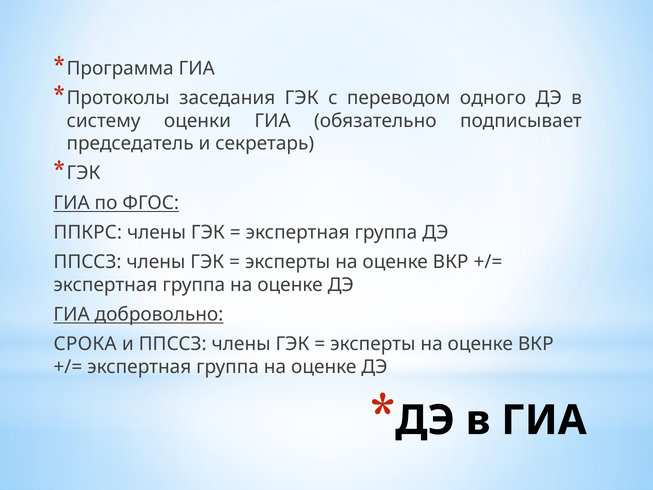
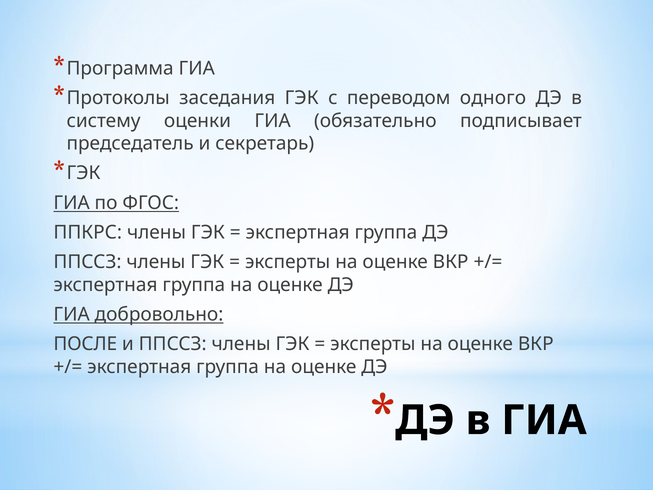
СРОКА: СРОКА -> ПОСЛЕ (85, 344)
